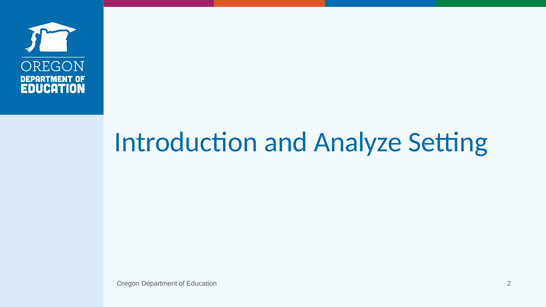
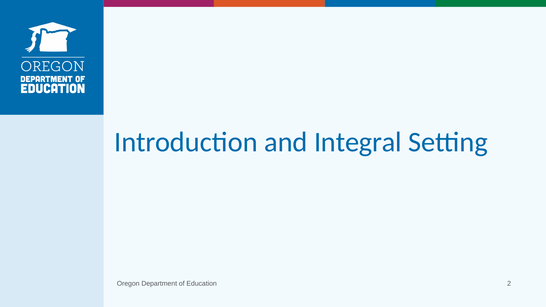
Analyze: Analyze -> Integral (358, 142)
